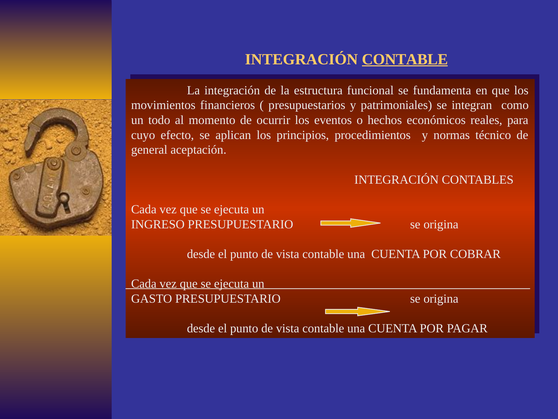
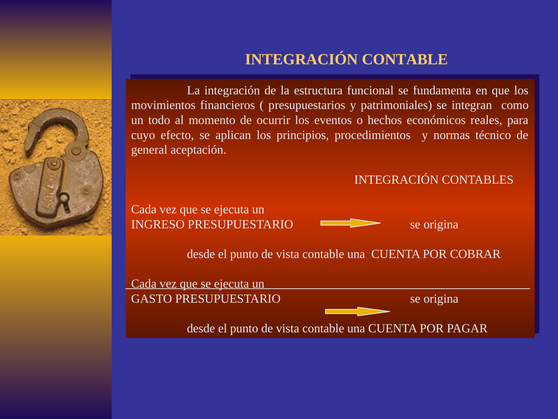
CONTABLE underline: present -> none (405, 59)
